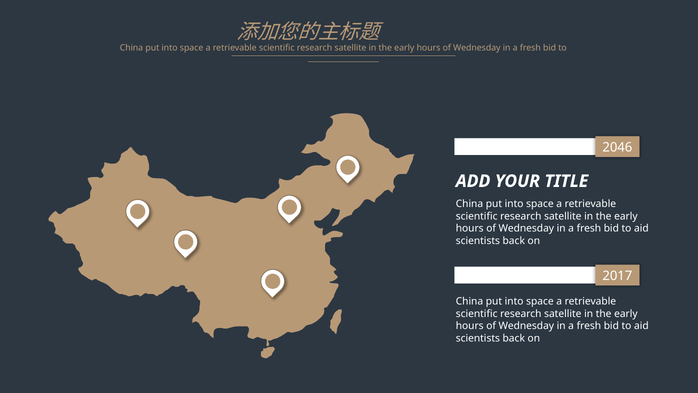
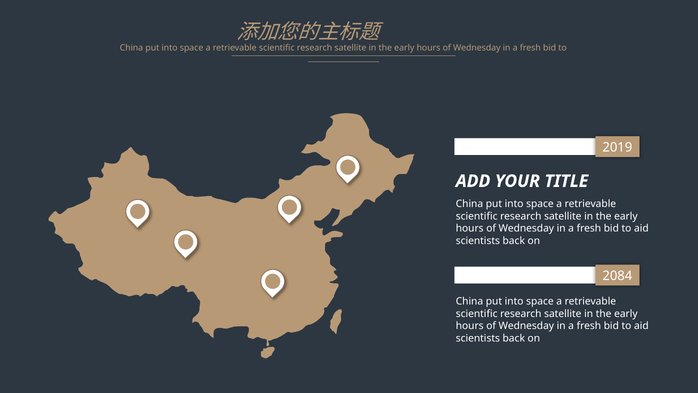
2046: 2046 -> 2019 (617, 147)
2017: 2017 -> 2084 (617, 276)
